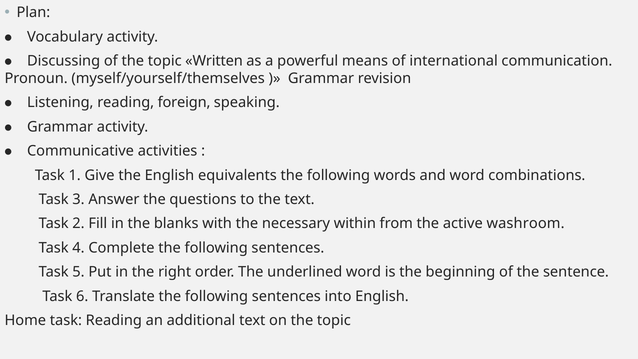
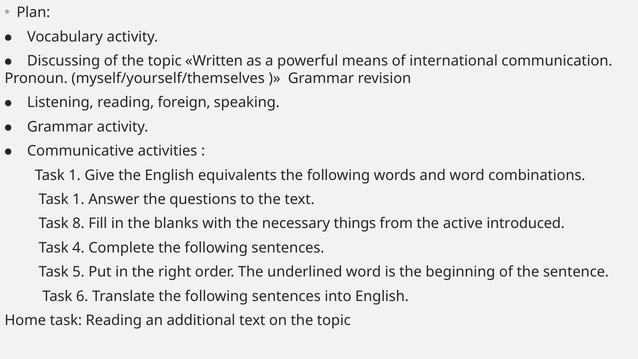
3: 3 -> 1 (78, 199)
2: 2 -> 8 (78, 224)
within: within -> things (355, 224)
washroom: washroom -> introduced (526, 224)
